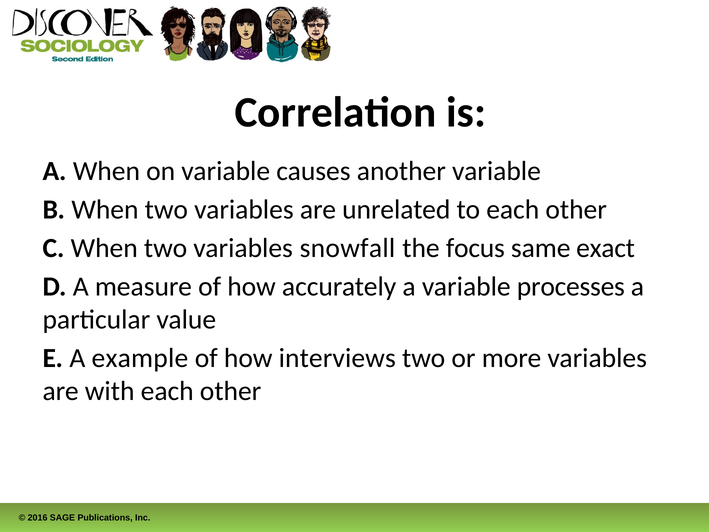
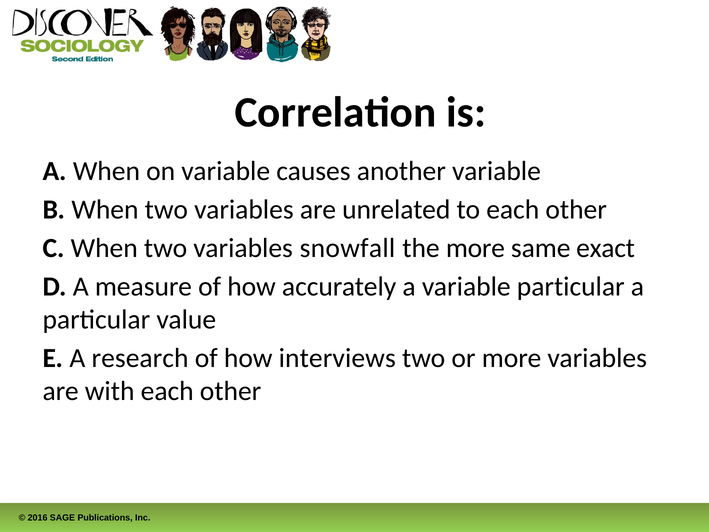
the focus: focus -> more (475, 248)
variable processes: processes -> particular (571, 287)
example: example -> research (140, 358)
